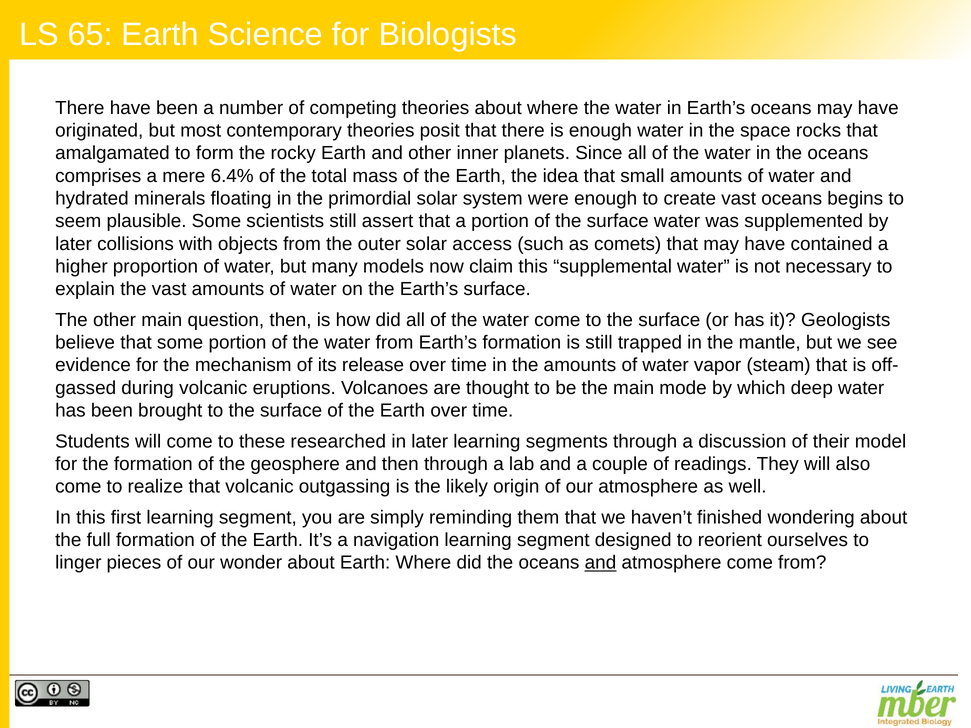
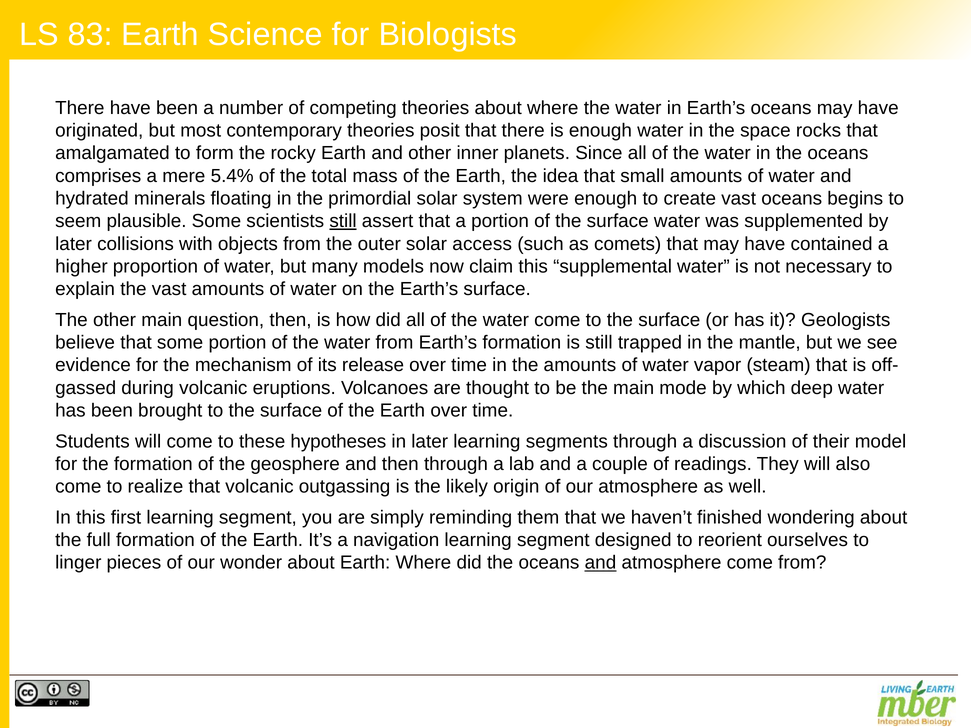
65: 65 -> 83 (90, 35)
6.4%: 6.4% -> 5.4% (232, 176)
still underline: none -> present (343, 221)
researched: researched -> hypotheses (338, 441)
